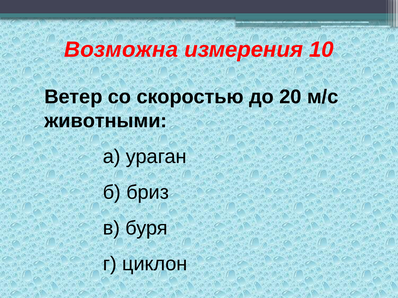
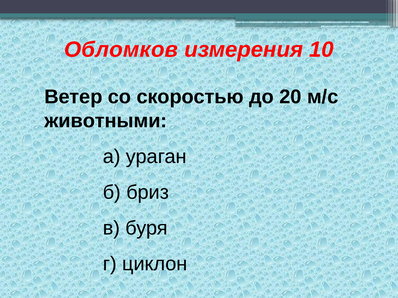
Возможна: Возможна -> Обломков (121, 50)
